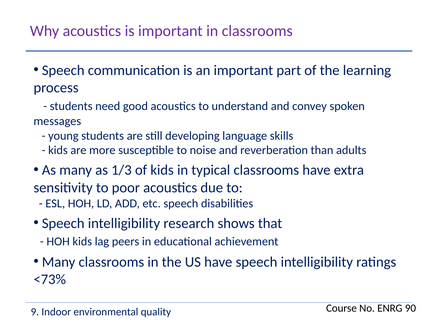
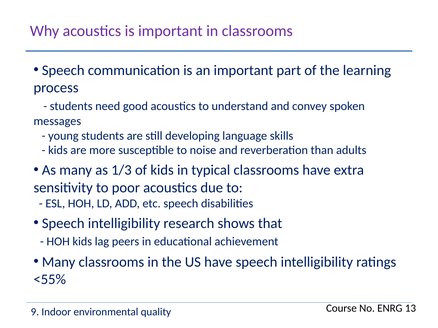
<73%: <73% -> <55% (50, 280)
90: 90 -> 13 (410, 309)
